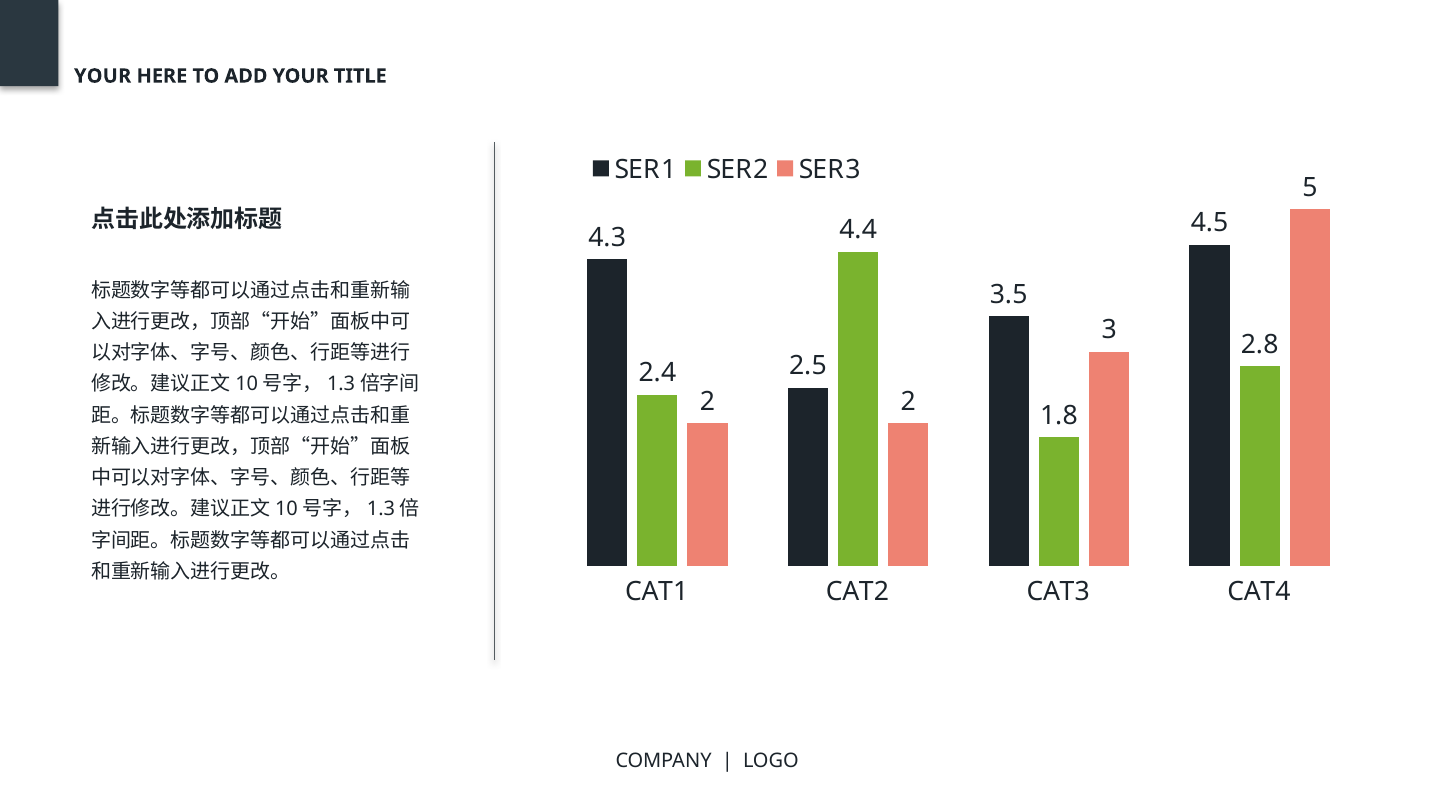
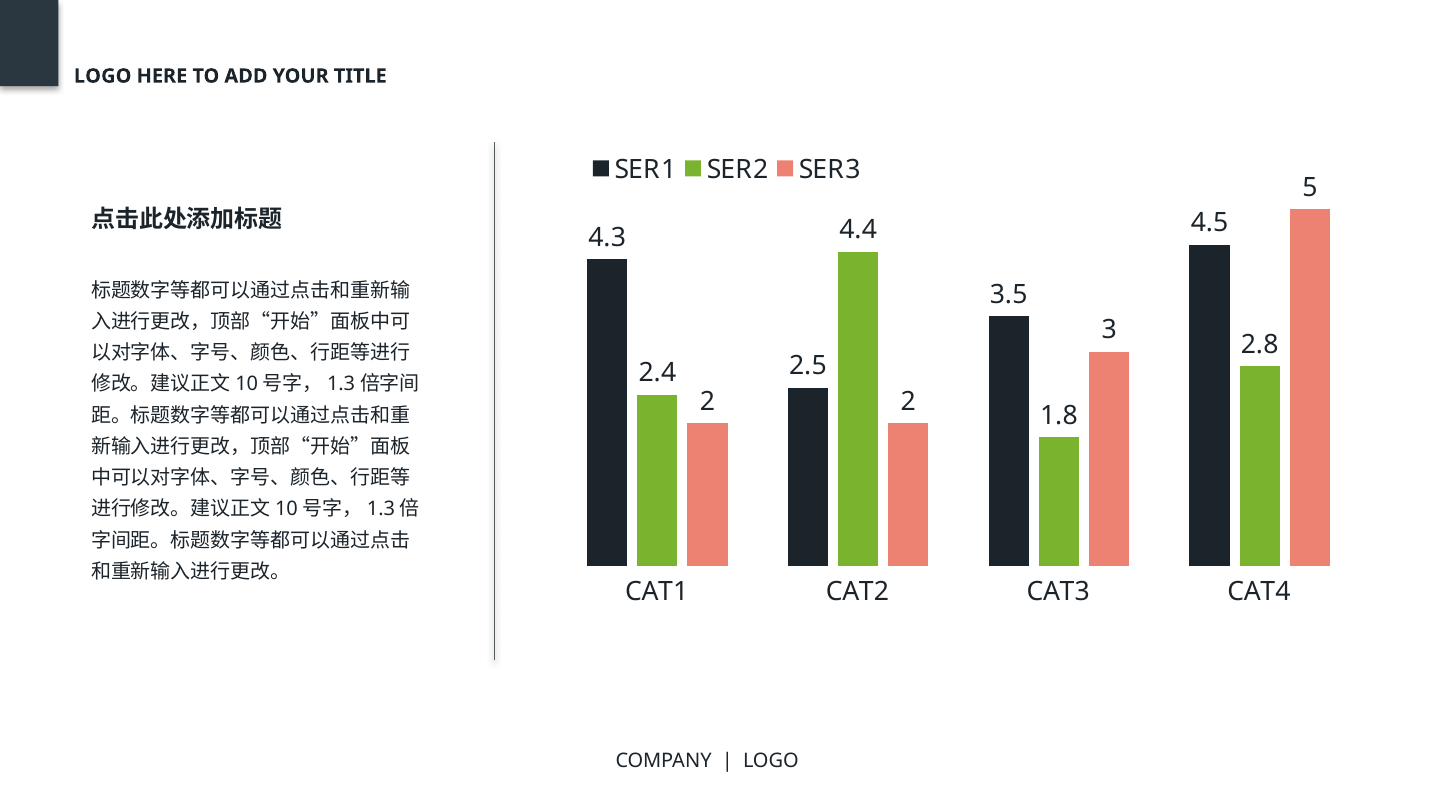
YOUR: YOUR -> LOGO (103, 76)
